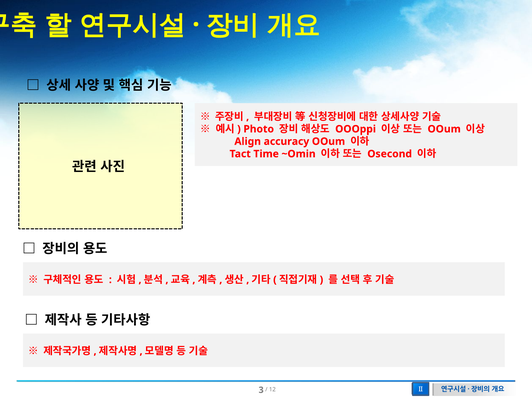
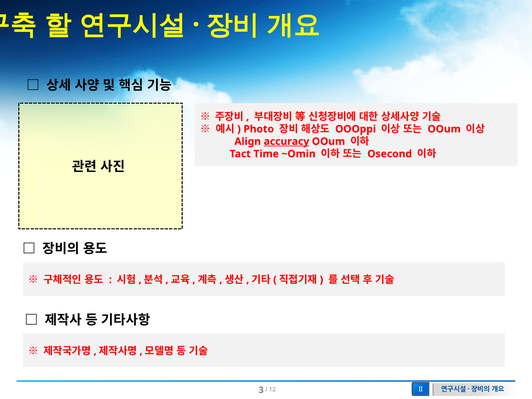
accuracy underline: none -> present (286, 141)
